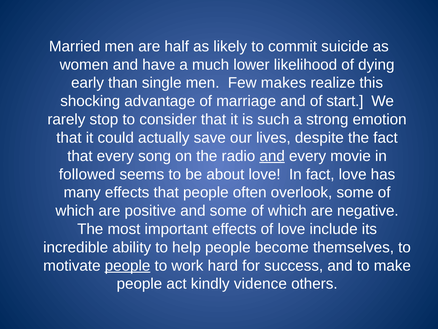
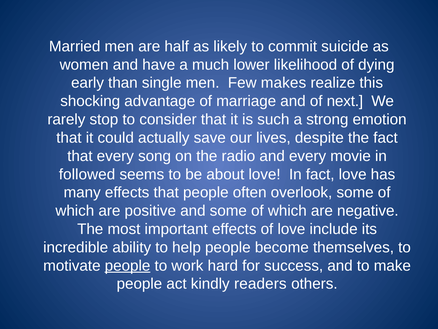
start: start -> next (345, 101)
and underline: present -> none (272, 156)
vidence: vidence -> readers (260, 284)
